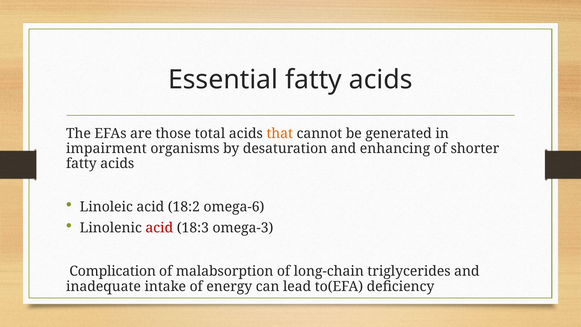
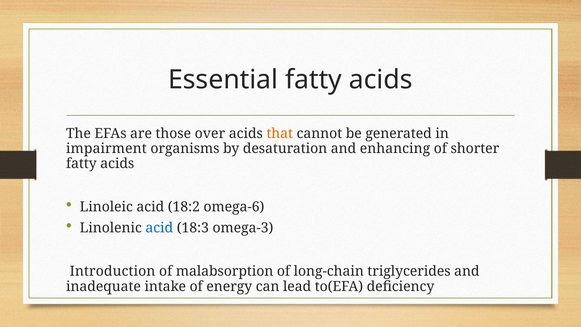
total: total -> over (210, 133)
acid colour: red -> blue (159, 228)
Complication: Complication -> Introduction (113, 271)
